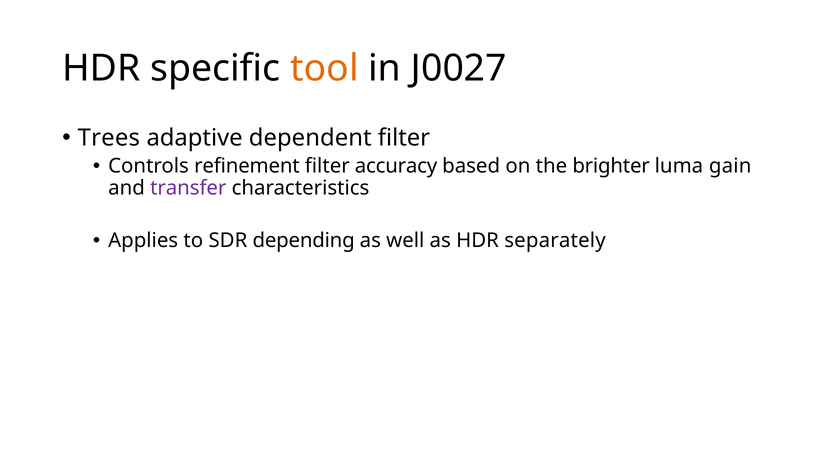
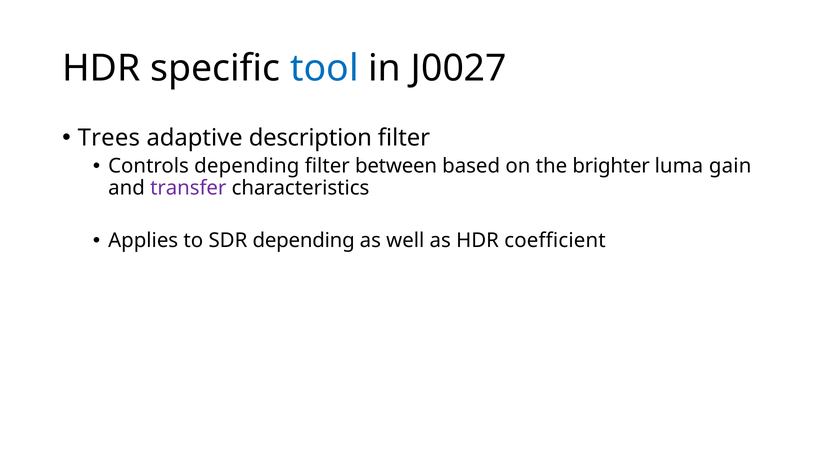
tool colour: orange -> blue (324, 69)
dependent: dependent -> description (310, 138)
Controls refinement: refinement -> depending (247, 166)
accuracy: accuracy -> between (396, 166)
separately: separately -> coefficient (555, 241)
